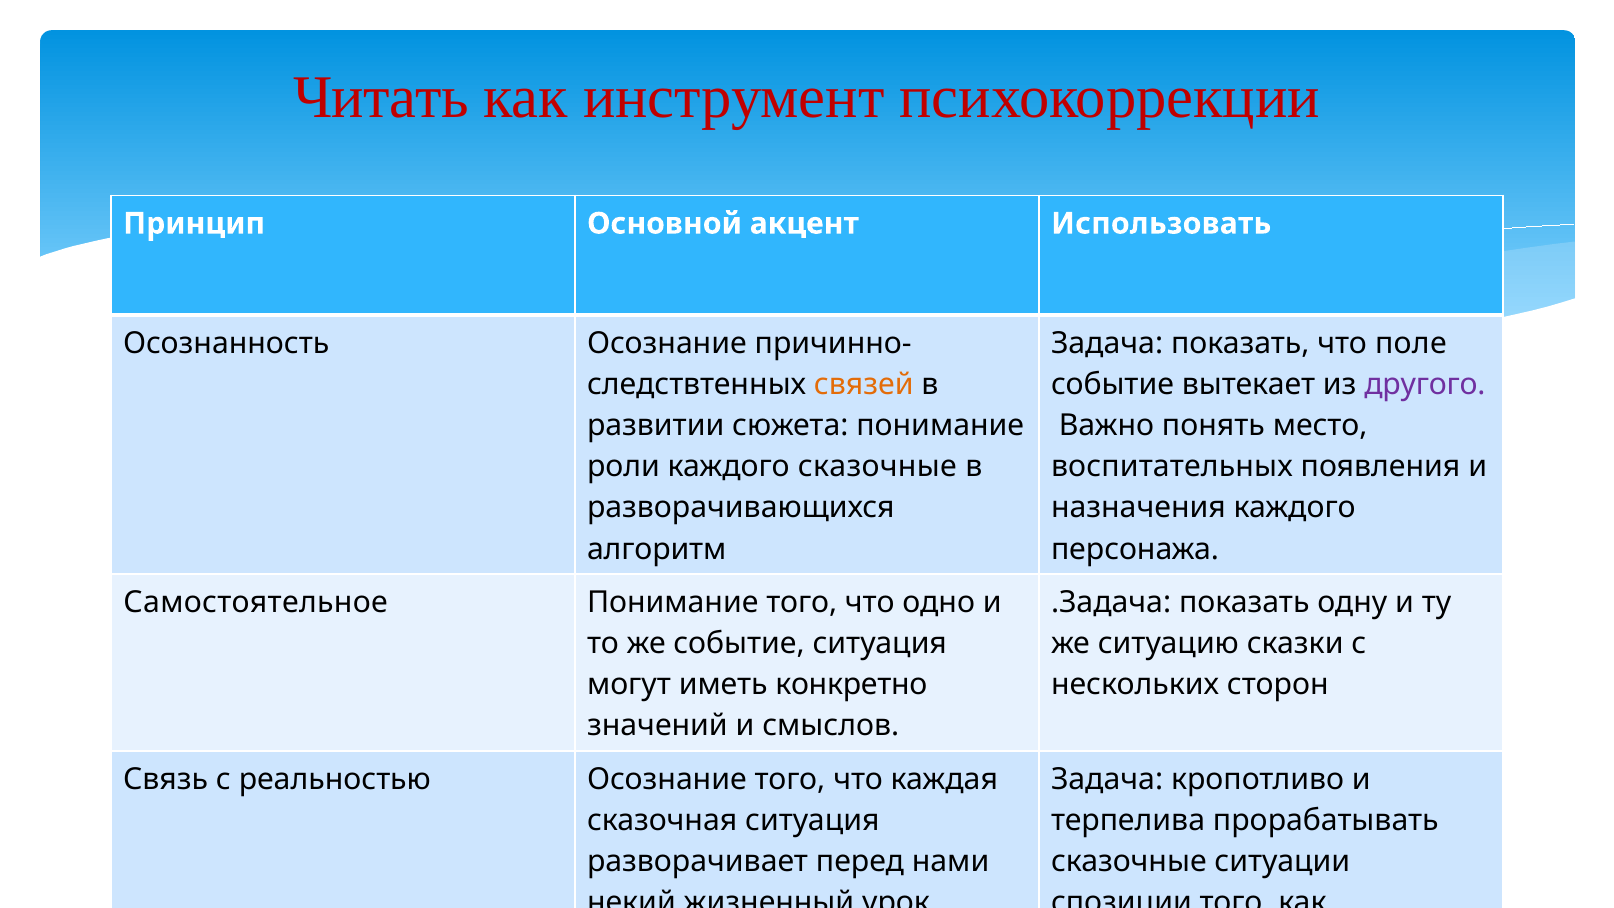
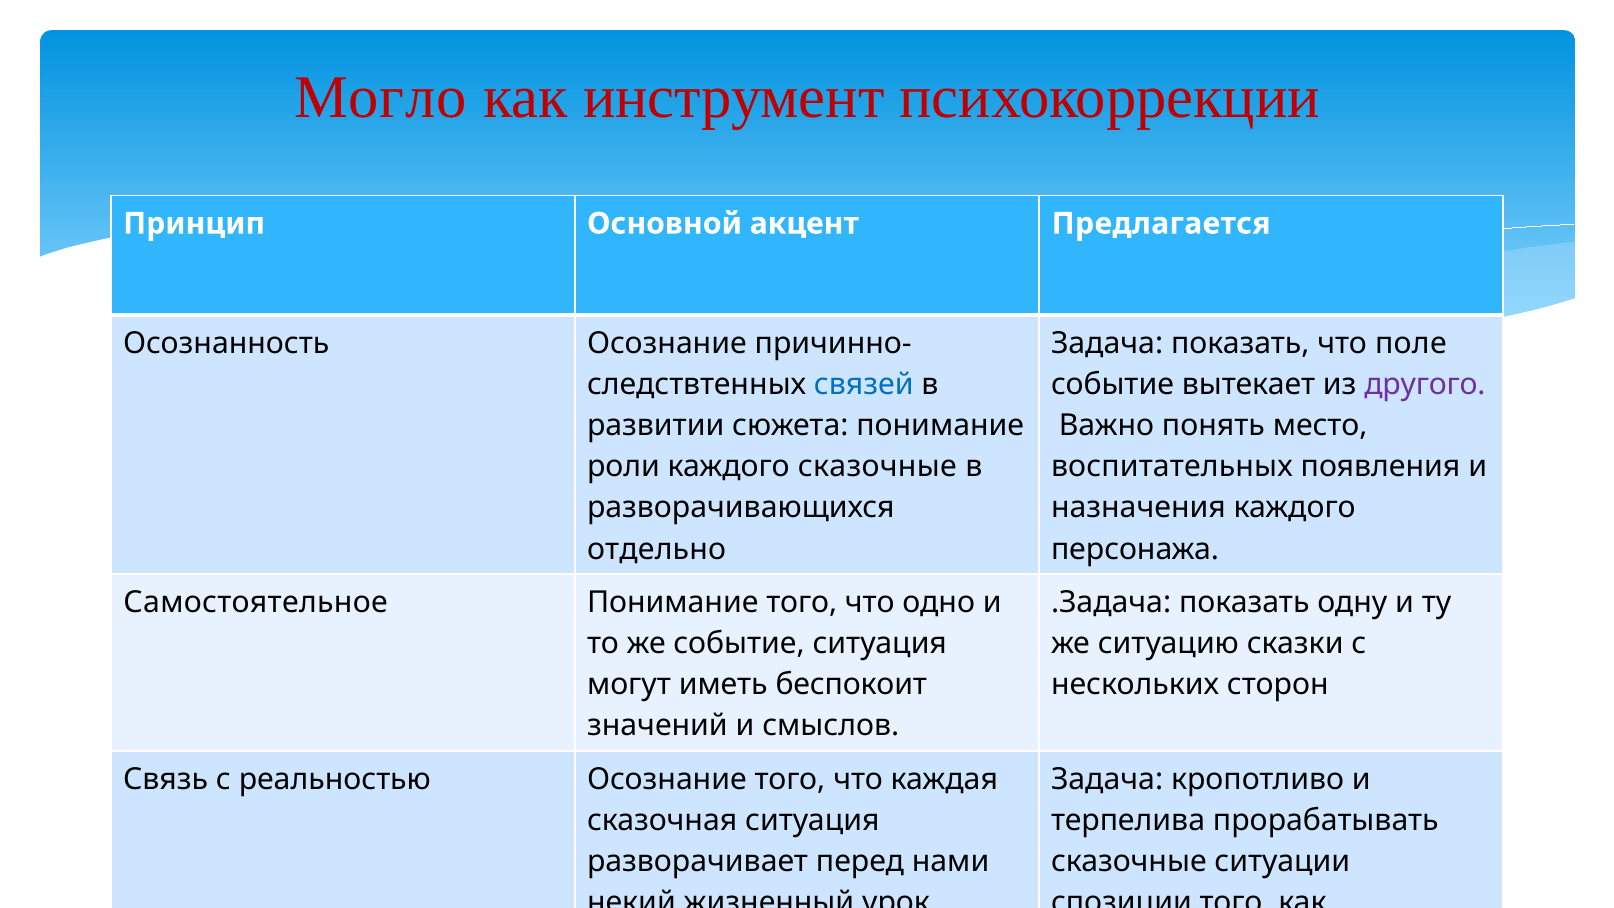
Читать: Читать -> Могло (380, 98)
Использовать: Использовать -> Предлагается (1161, 224)
связей colour: orange -> blue (864, 384)
алгоритм: алгоритм -> отдельно (657, 549)
иметь конкретно: конкретно -> беспокоит (851, 685)
